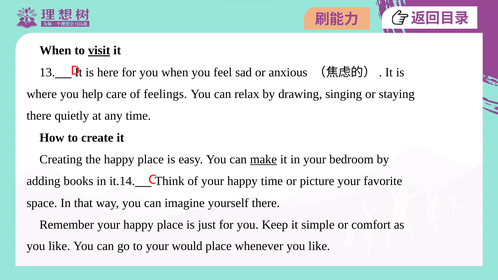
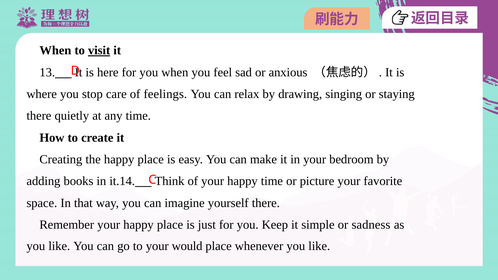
help: help -> stop (92, 94)
make underline: present -> none (264, 159)
comfort: comfort -> sadness (371, 225)
